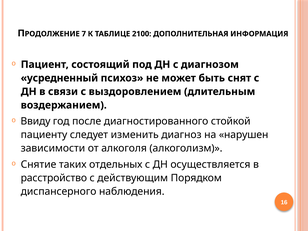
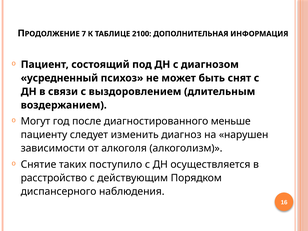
Ввиду: Ввиду -> Могут (35, 121)
стойкой: стойкой -> меньше (231, 121)
отдельных: отдельных -> поступило (116, 164)
